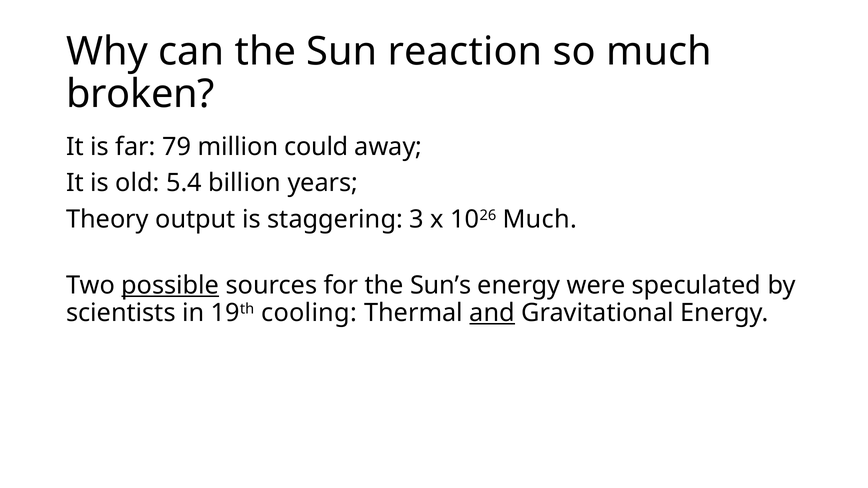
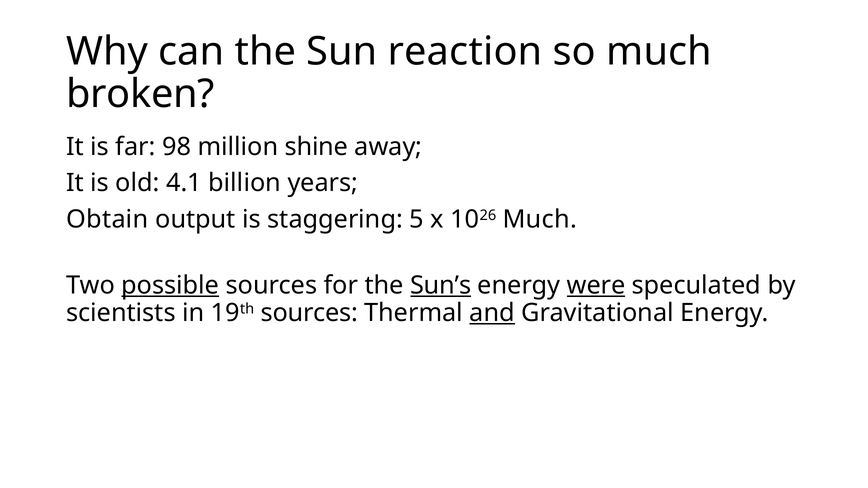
79: 79 -> 98 (177, 147)
could: could -> shine (316, 147)
5.4: 5.4 -> 4.1 (184, 183)
Theory: Theory -> Obtain (107, 220)
3: 3 -> 5 (417, 220)
Sun’s underline: none -> present (441, 286)
were underline: none -> present (596, 286)
19th cooling: cooling -> sources (309, 313)
